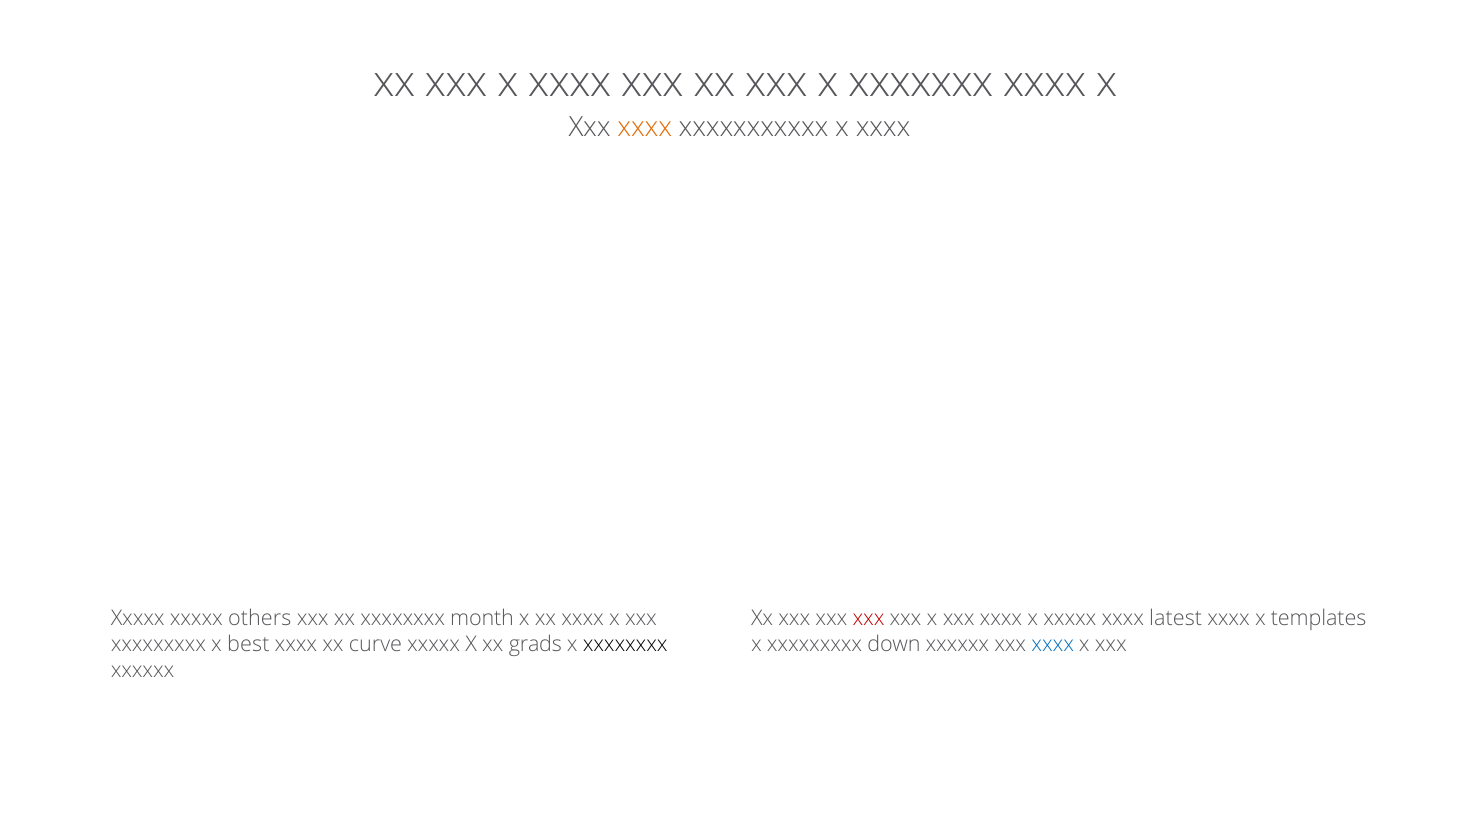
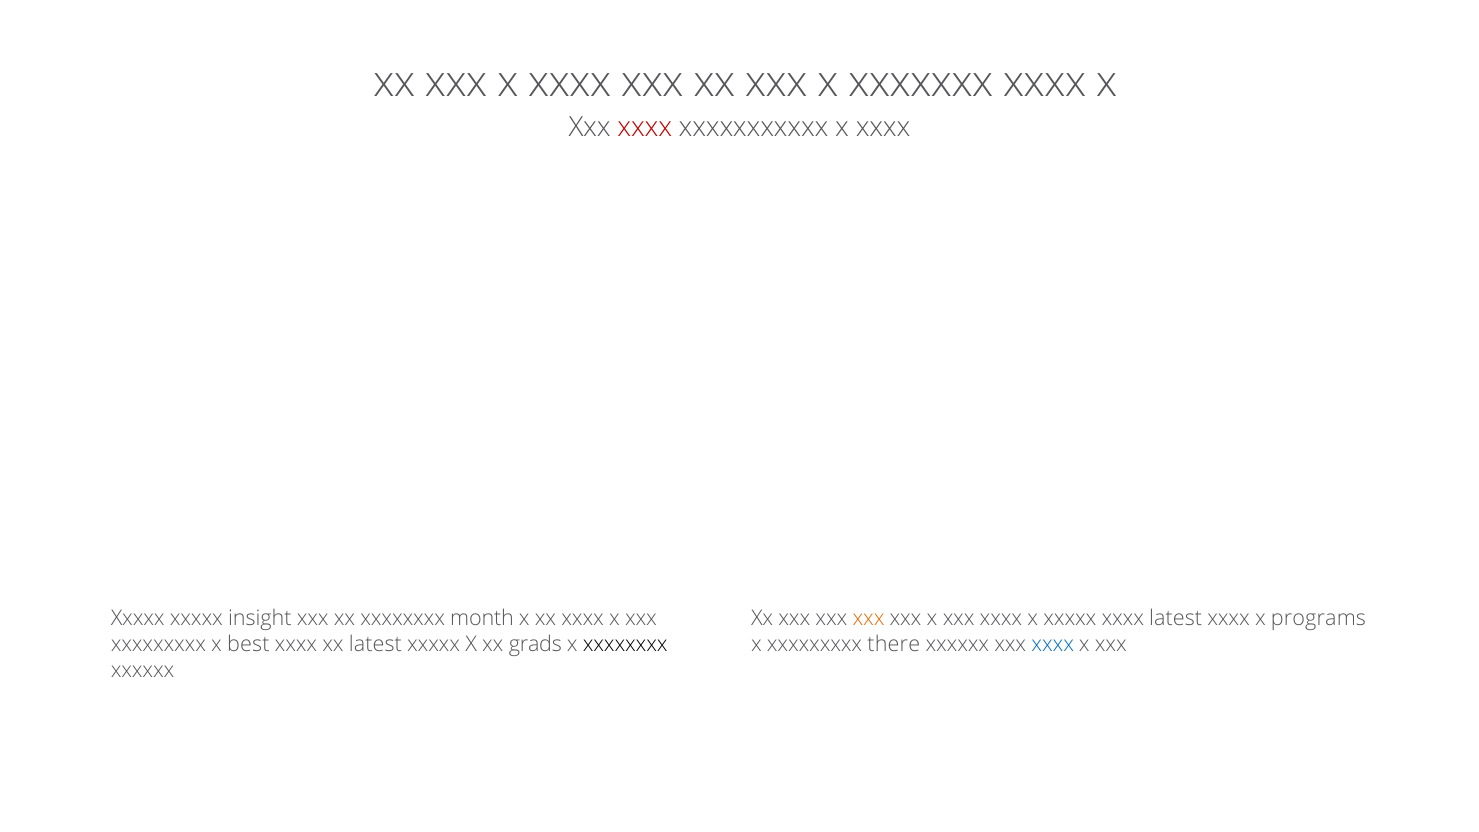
xxxx colour: orange -> red (645, 127)
others: others -> insight (260, 619)
xxx colour: red -> orange (869, 619)
templates: templates -> programs (1318, 619)
xx curve: curve -> latest (375, 645)
down: down -> there (894, 645)
